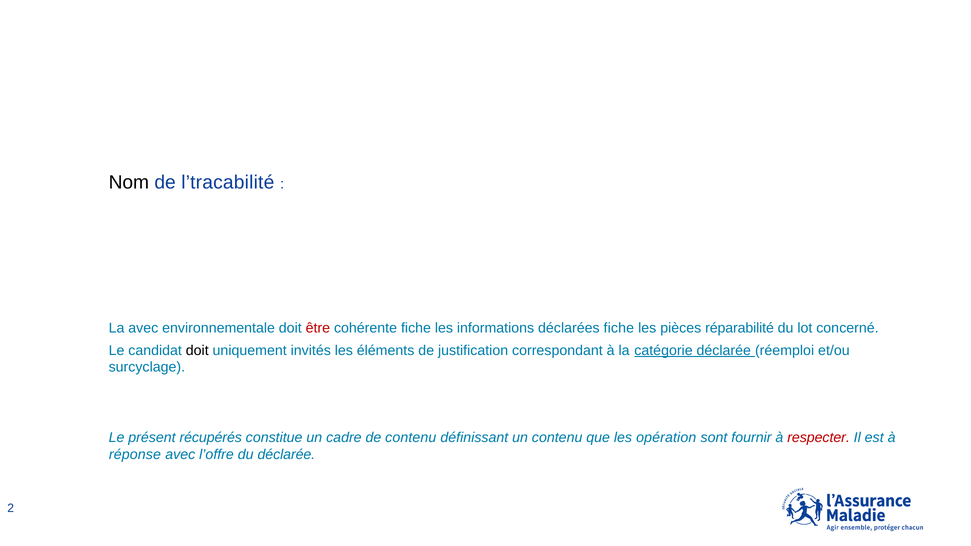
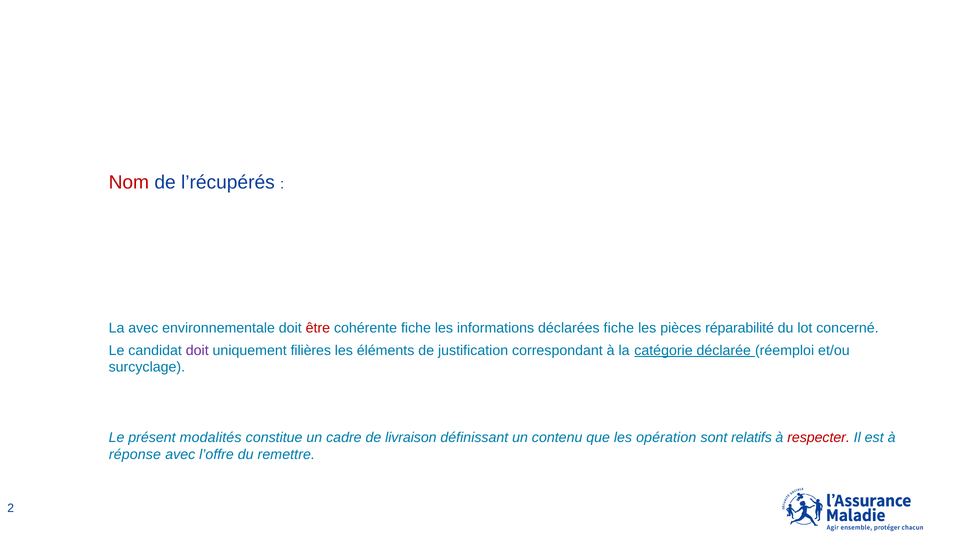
Nom colour: black -> red (129, 183)
l’tracabilité: l’tracabilité -> l’récupérés (228, 183)
doit colour: black -> purple (197, 350)
invités: invités -> filières (311, 350)
récupérés: récupérés -> modalités (211, 438)
de contenu: contenu -> livraison (411, 438)
fournir: fournir -> relatifs (751, 438)
du déclarée: déclarée -> remettre (286, 455)
